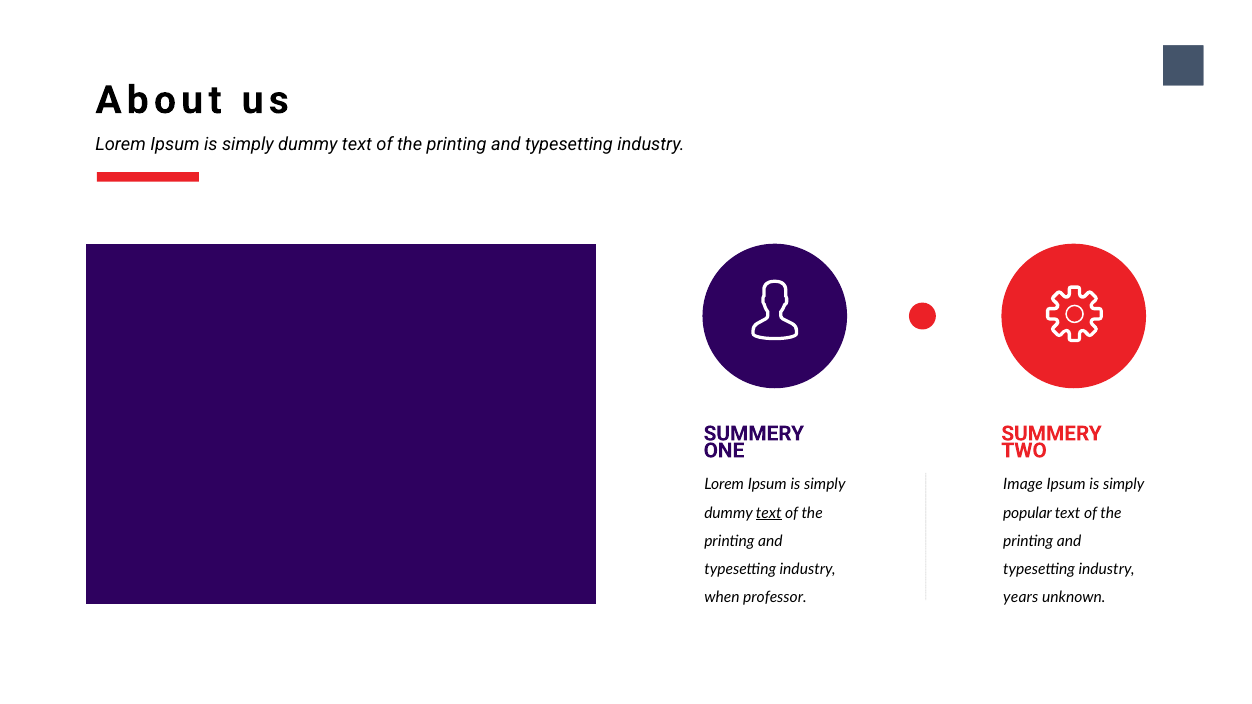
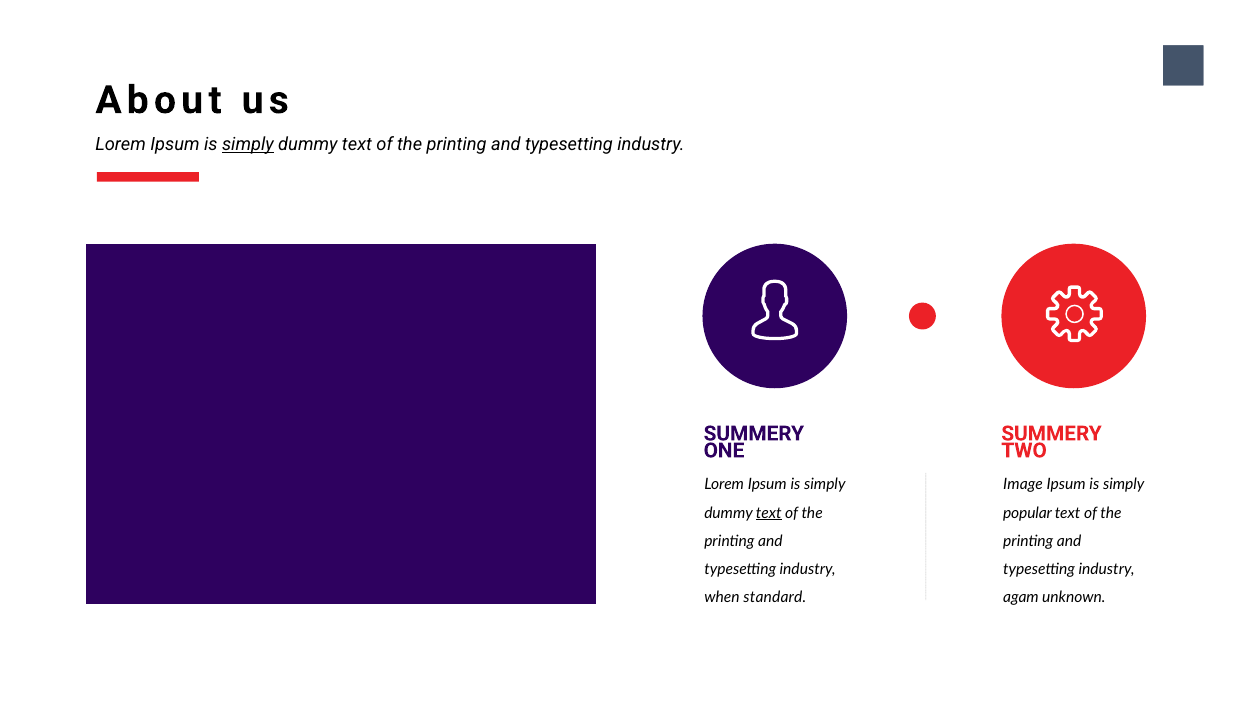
simply underline: none -> present (248, 145)
professor: professor -> standard (775, 598)
years: years -> agam (1021, 598)
